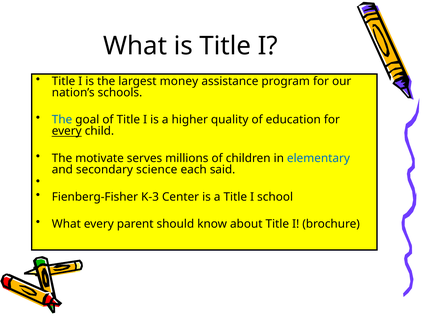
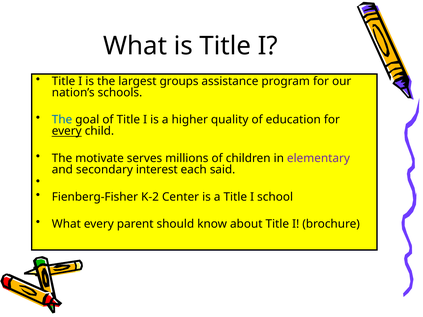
money: money -> groups (179, 81)
elementary colour: blue -> purple (318, 158)
science: science -> interest (157, 170)
K-3: K-3 -> K-2 (150, 197)
